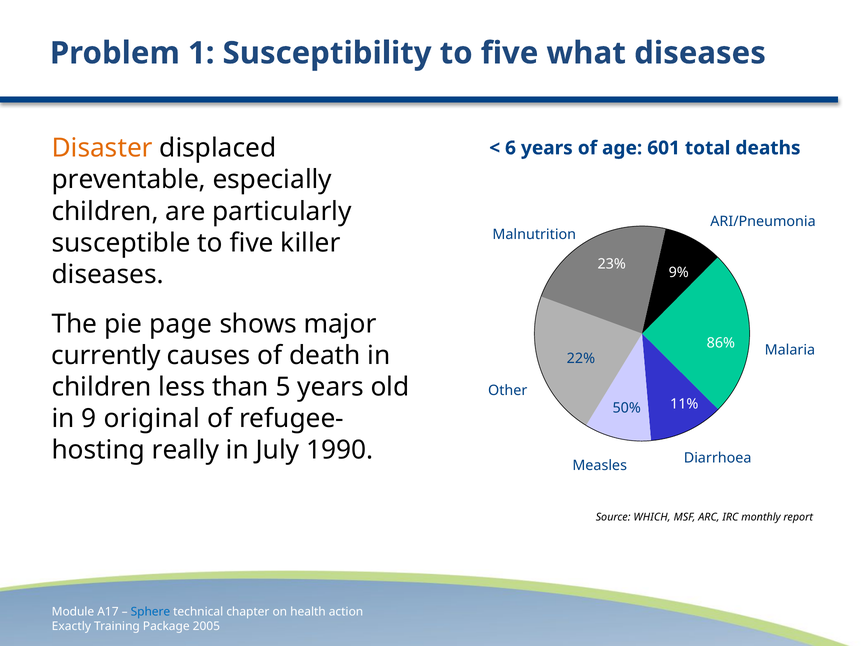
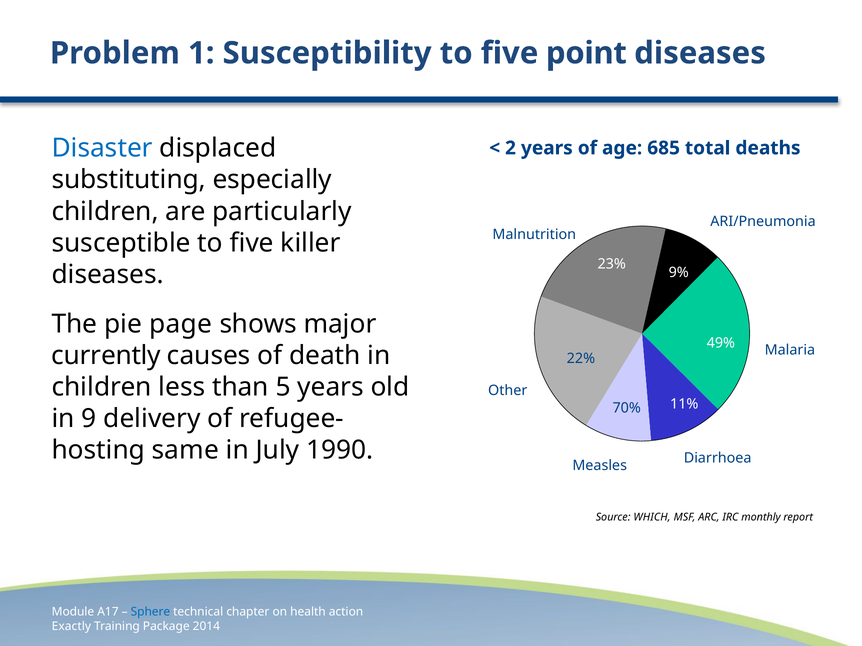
what: what -> point (586, 53)
Disaster colour: orange -> blue (102, 148)
6: 6 -> 2 (511, 148)
601: 601 -> 685 (664, 148)
preventable: preventable -> substituting (129, 180)
86%: 86% -> 49% (721, 343)
50%: 50% -> 70% (627, 408)
original: original -> delivery (152, 419)
really: really -> same (185, 451)
2005: 2005 -> 2014 (206, 627)
